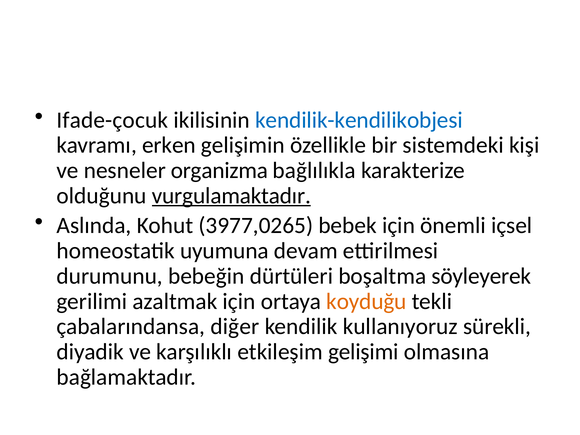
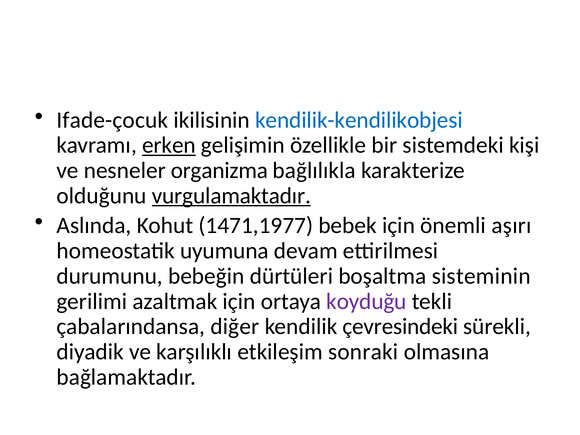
erken underline: none -> present (169, 145)
3977,0265: 3977,0265 -> 1471,1977 (256, 226)
içsel: içsel -> aşırı (512, 226)
söyleyerek: söyleyerek -> sisteminin (481, 276)
koyduğu colour: orange -> purple (366, 301)
kullanıyoruz: kullanıyoruz -> çevresindeki (400, 327)
gelişimi: gelişimi -> sonraki (363, 352)
